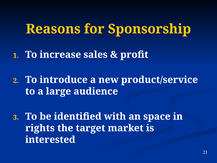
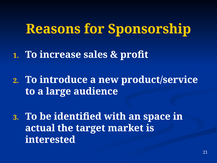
rights: rights -> actual (40, 128)
